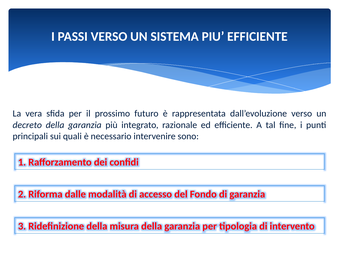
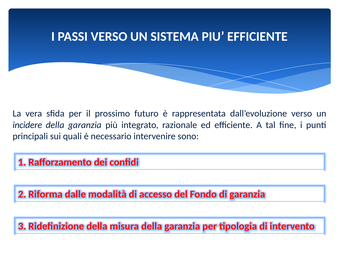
decreto: decreto -> incidere (27, 125)
